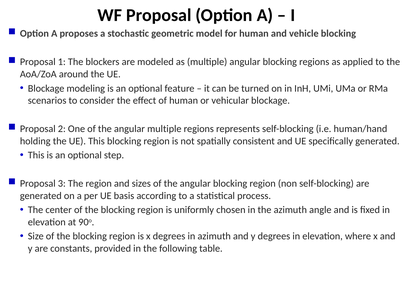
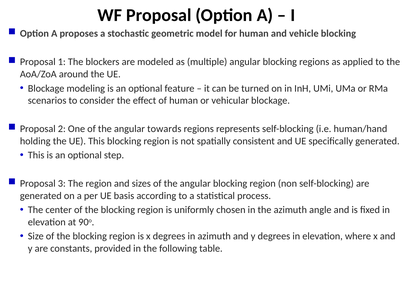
angular multiple: multiple -> towards (164, 129)
